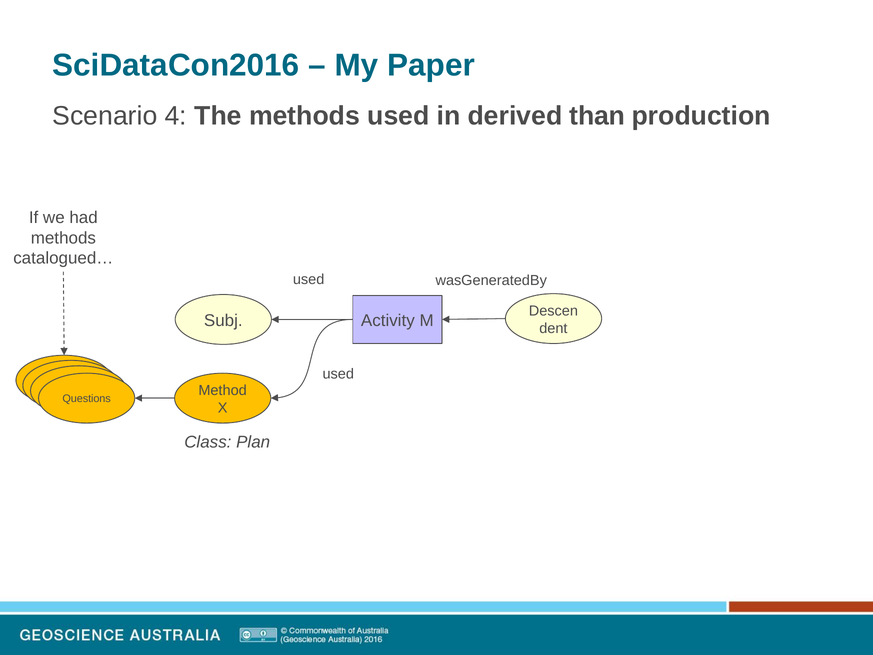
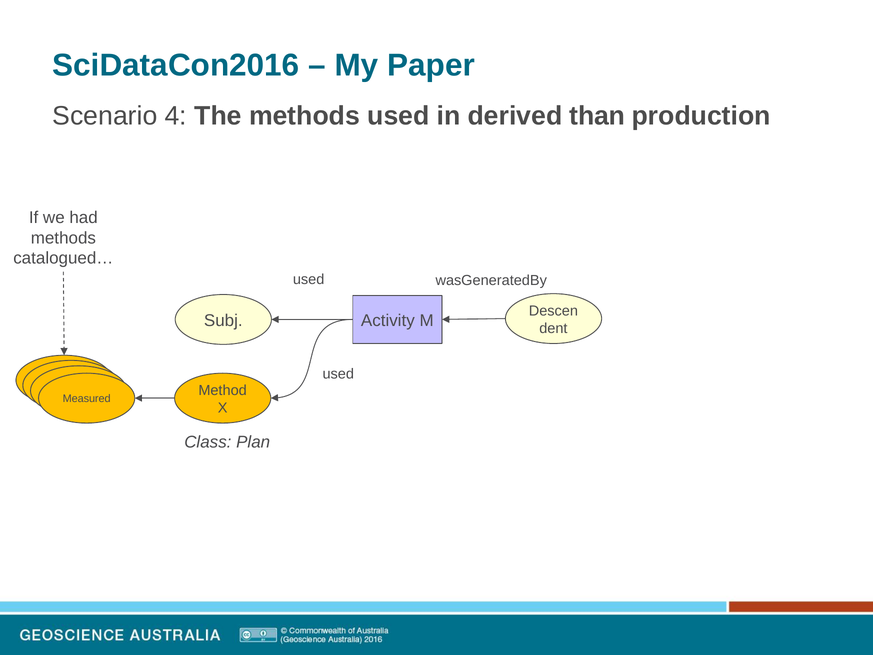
Questions: Questions -> Measured (87, 399)
